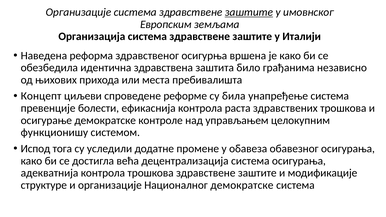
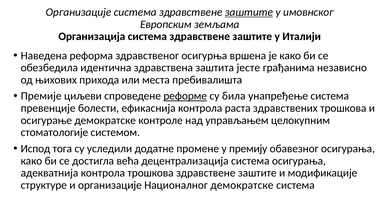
било: било -> јесте (248, 68)
Концепт: Концепт -> Премије (41, 96)
реформе underline: none -> present (185, 96)
функционишу: функционишу -> стоматологије (54, 133)
обавеза: обавеза -> премију (248, 149)
